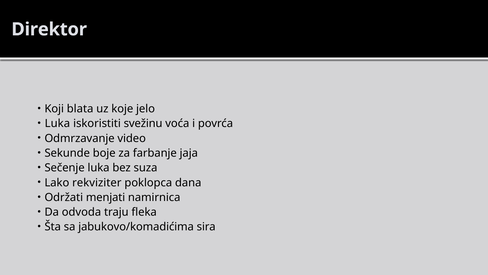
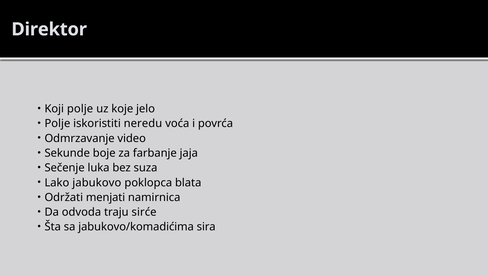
Koji blata: blata -> polje (80, 109)
Luka: Luka -> Polje (57, 123)
svežinu: svežinu -> neredu (143, 123)
rekviziter: rekviziter -> jabukovo (97, 182)
dana: dana -> blata (188, 182)
fleka: fleka -> sirće (144, 212)
